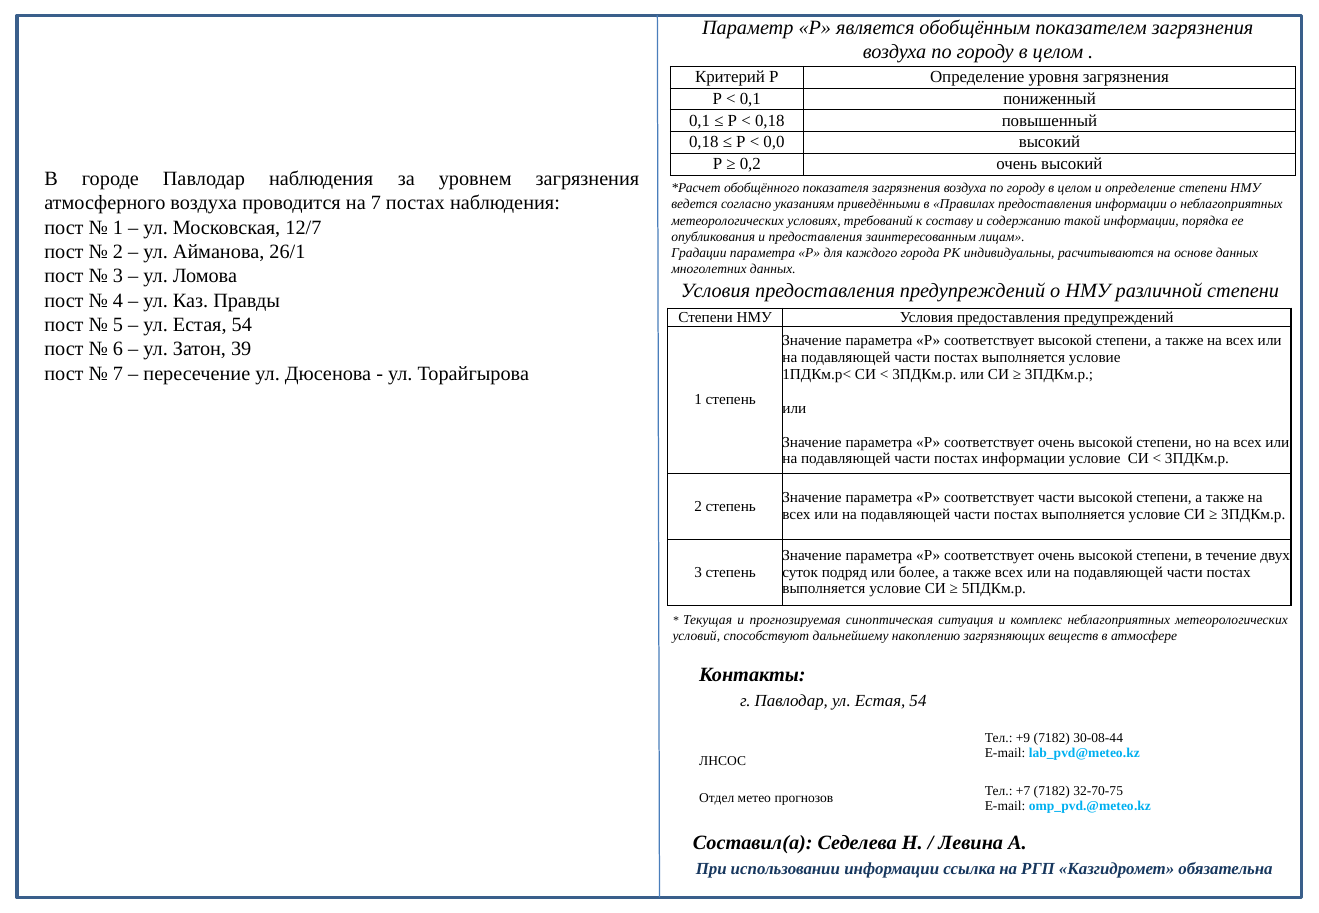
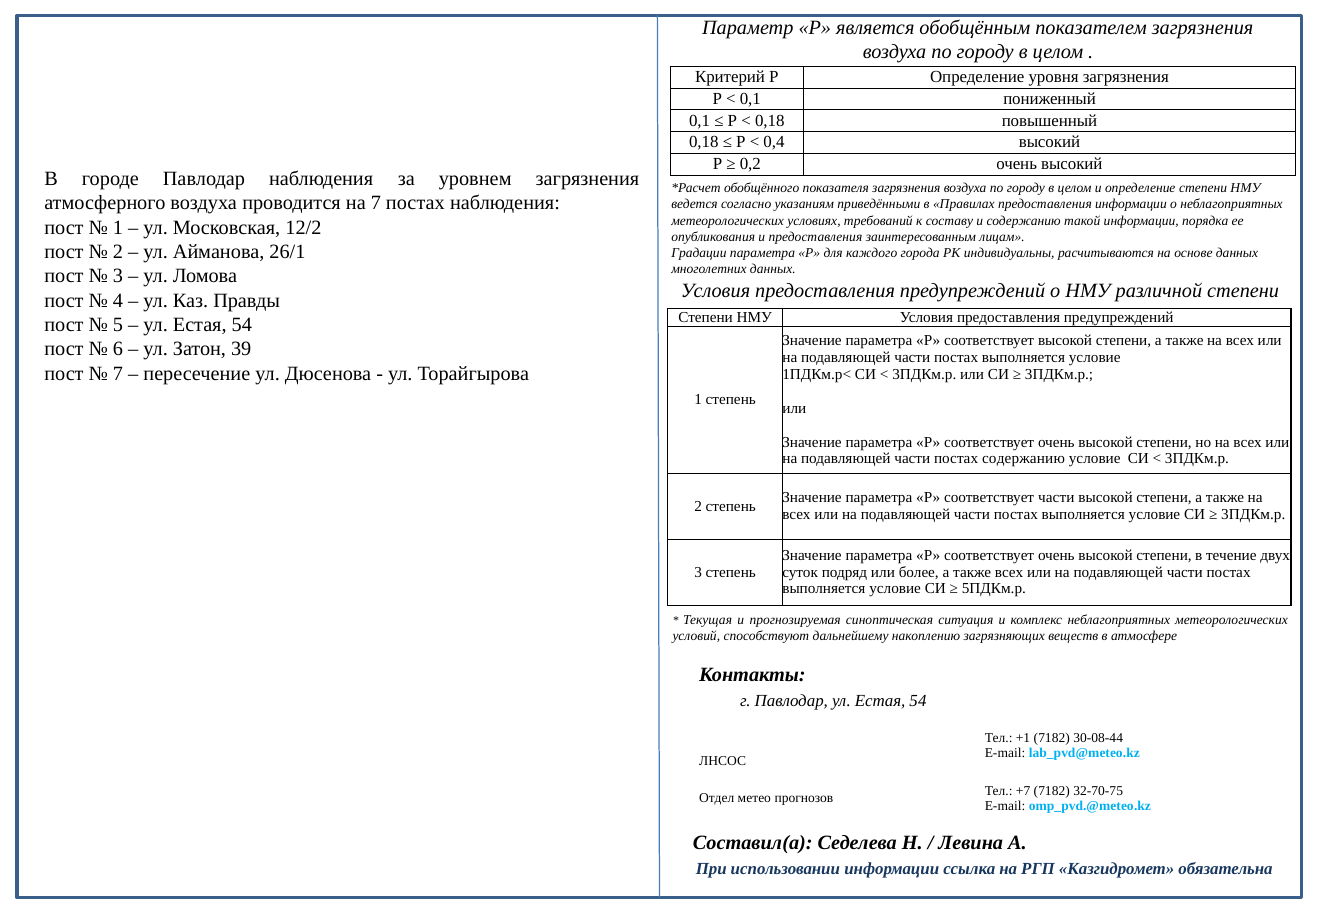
0,0: 0,0 -> 0,4 (774, 142)
12/7: 12/7 -> 12/2 (303, 228)
постах информации: информации -> содержанию (1023, 459)
+9: +9 -> +1 (1023, 738)
